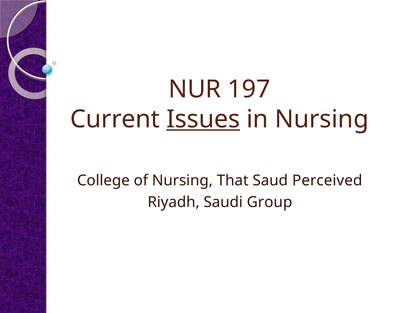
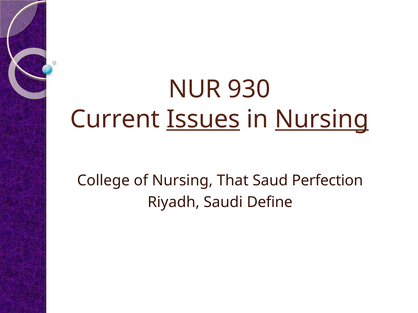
197: 197 -> 930 (249, 90)
Nursing underline: none -> present (322, 119)
Perceived: Perceived -> Perfection (327, 181)
Group: Group -> Define (270, 202)
